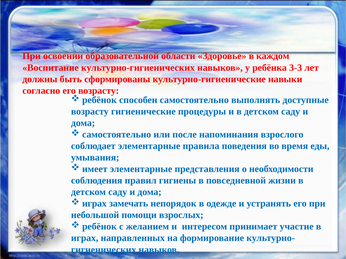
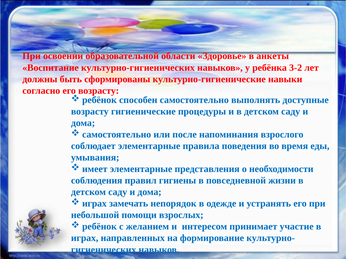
каждом: каждом -> анкеты (273, 56)
3-3: 3-3 -> 3-2 (296, 68)
